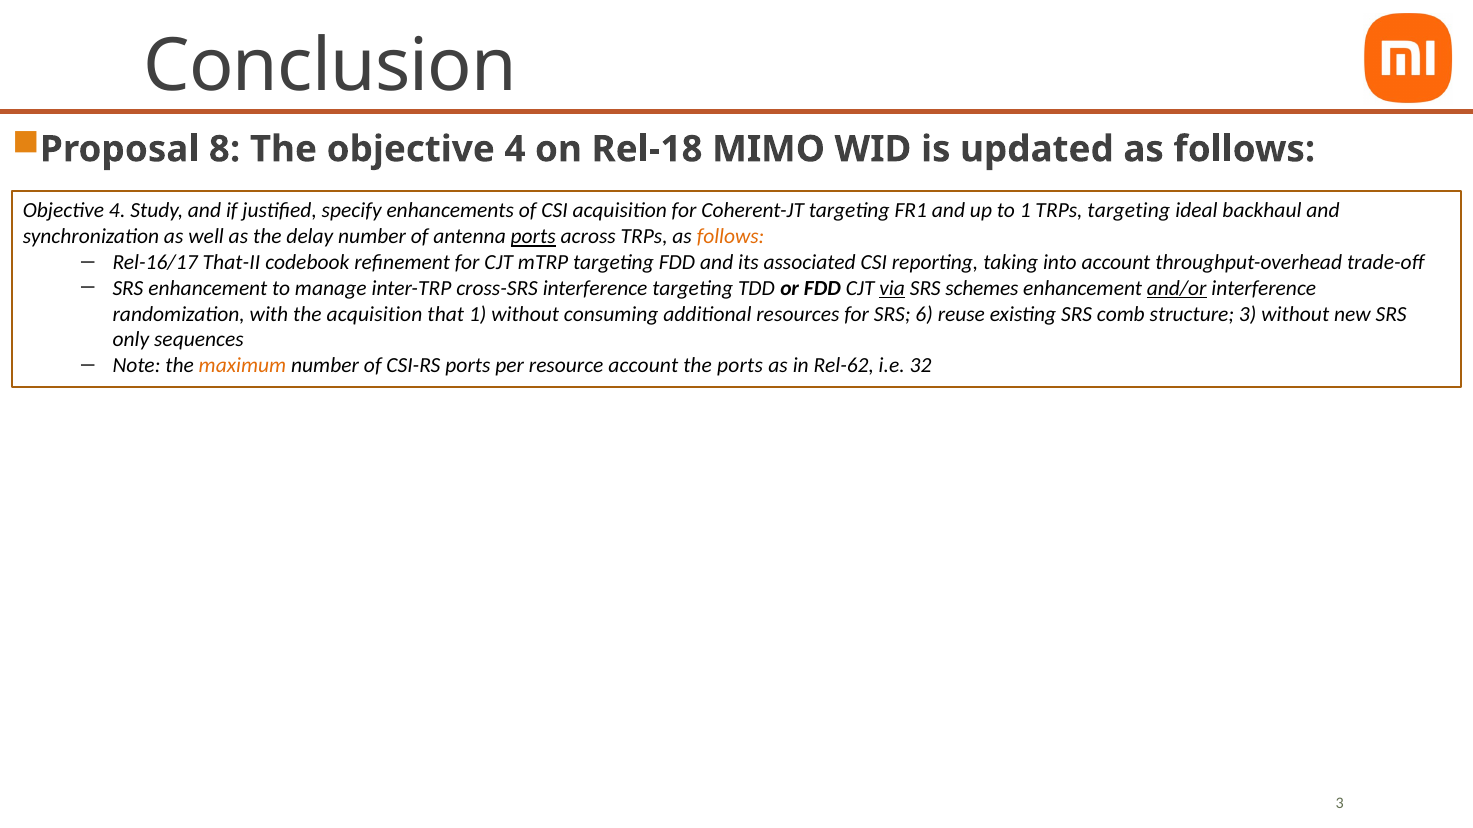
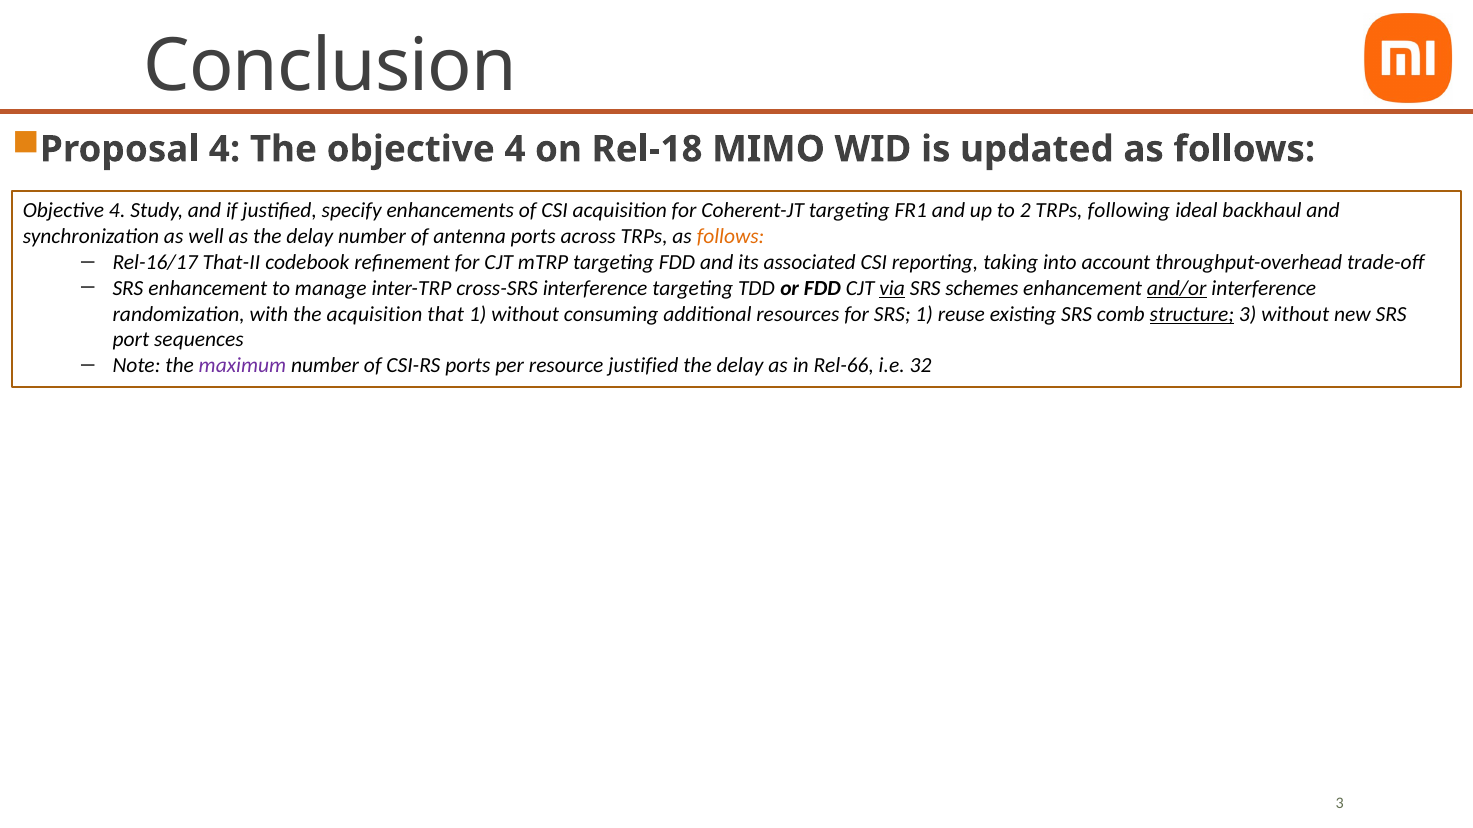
Proposal 8: 8 -> 4 (225, 149)
to 1: 1 -> 2 (1025, 211)
TRPs targeting: targeting -> following (1129, 211)
ports underline: present -> none (533, 237)
SRS 6: 6 -> 1 (924, 314)
structure underline: none -> present (1192, 314)
only: only -> port (131, 340)
maximum colour: orange -> purple (242, 366)
resource account: account -> justified (643, 366)
ports: ports -> delay (740, 366)
Rel-62: Rel-62 -> Rel-66 (844, 366)
